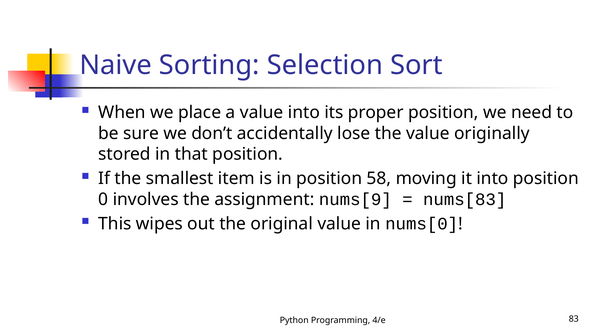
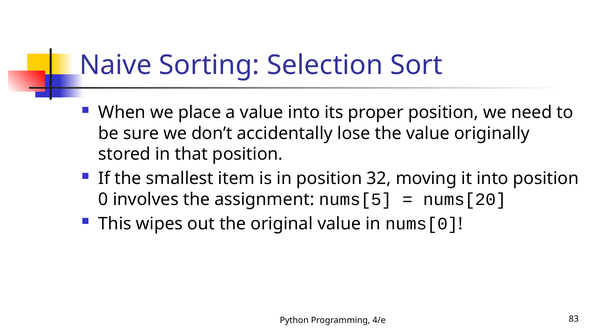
58: 58 -> 32 (379, 179)
nums[9: nums[9 -> nums[5 (355, 199)
nums[83: nums[83 -> nums[20 (465, 199)
